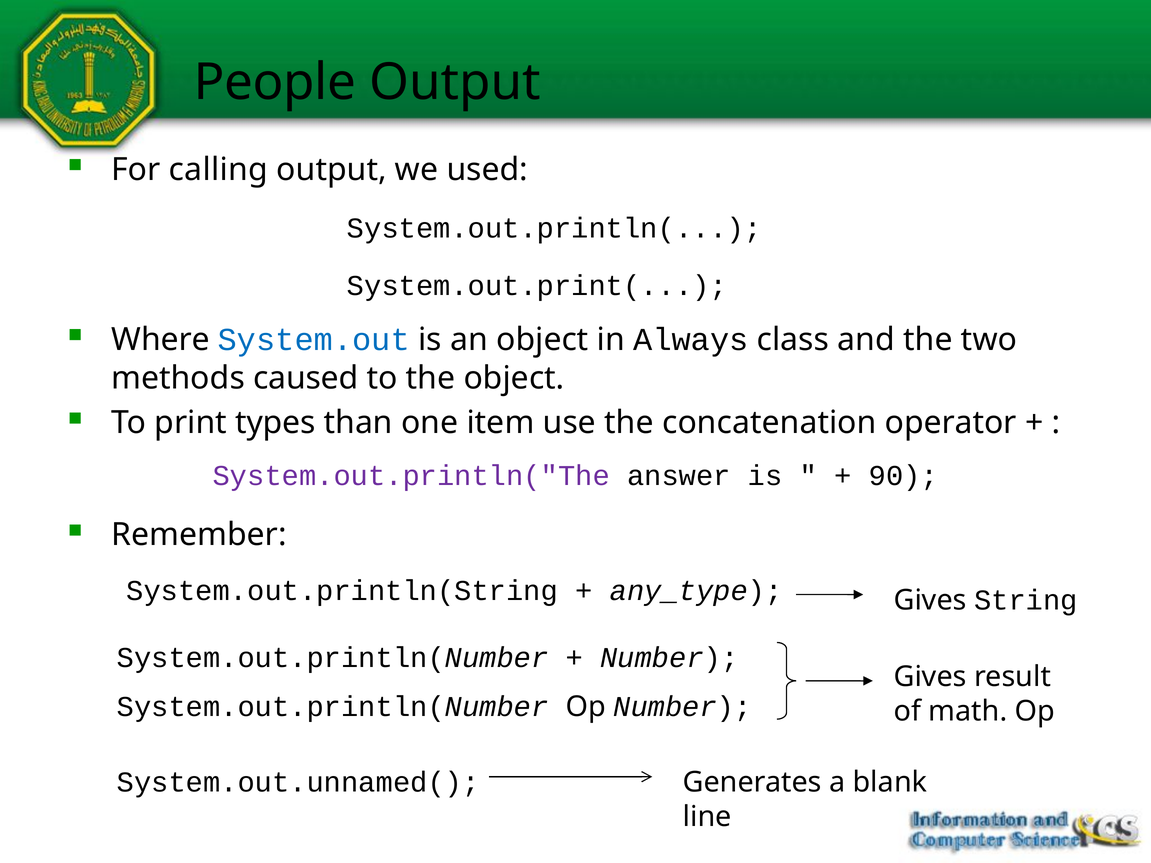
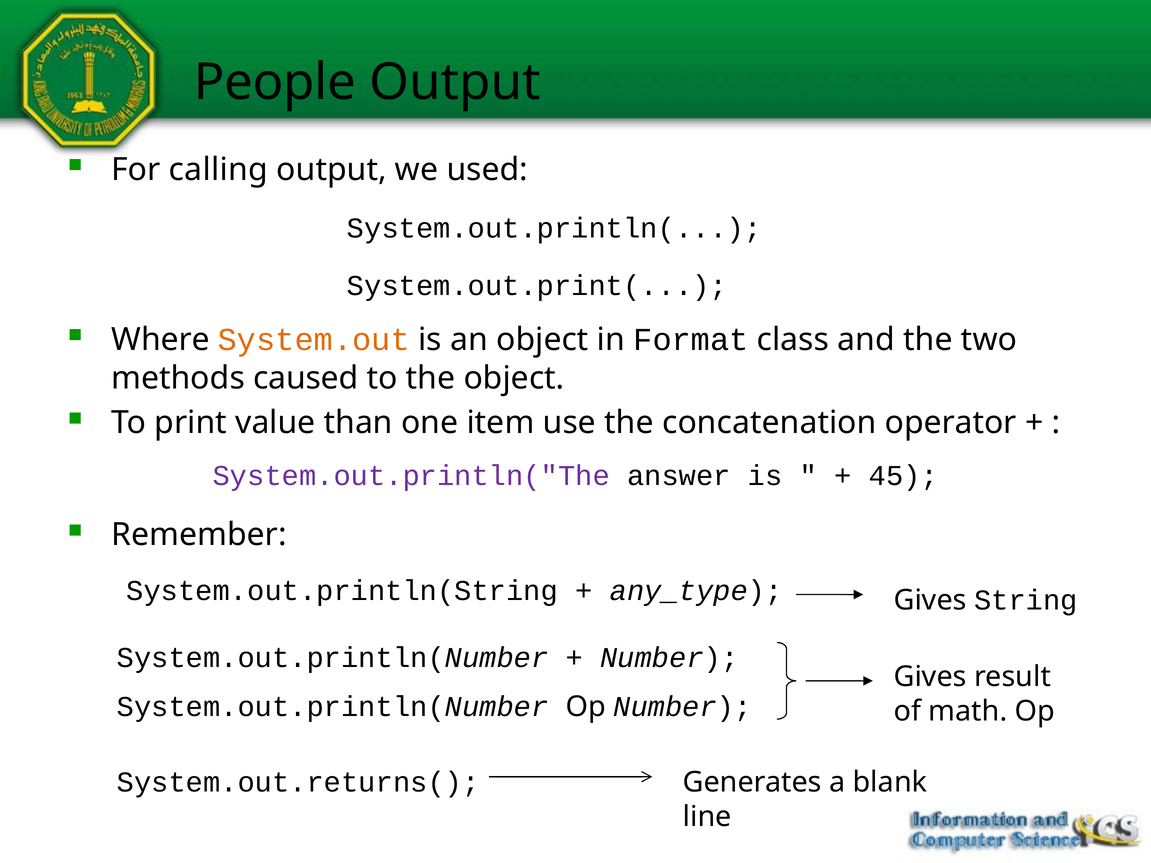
System.out colour: blue -> orange (314, 340)
Always: Always -> Format (691, 340)
types: types -> value (275, 423)
90: 90 -> 45 (903, 476)
System.out.unnamed(: System.out.unnamed( -> System.out.returns( (298, 783)
